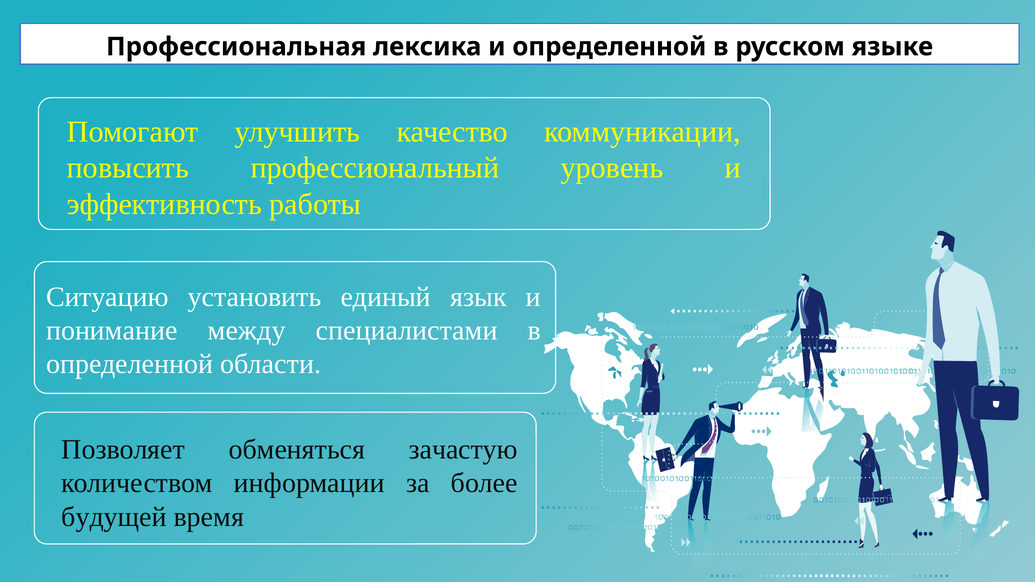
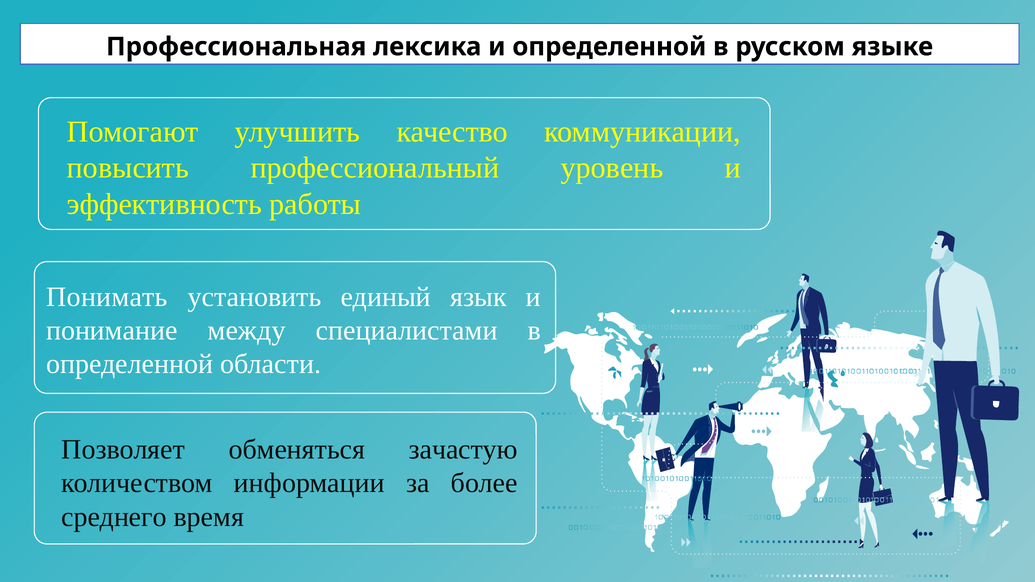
Ситуацию: Ситуацию -> Понимать (107, 297)
будущей: будущей -> среднего (114, 517)
